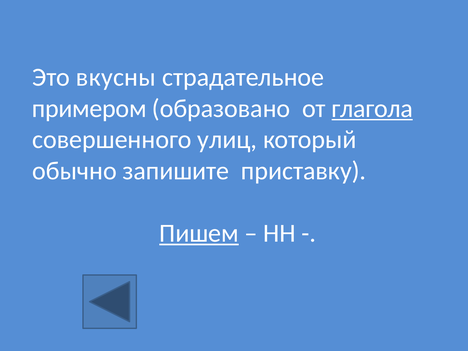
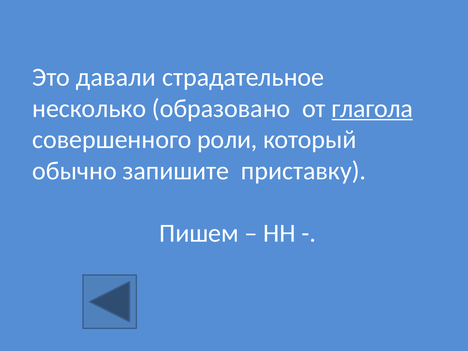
вкусны: вкусны -> давали (116, 77)
примером: примером -> несколько (89, 108)
улиц: улиц -> роли (227, 140)
Пишем underline: present -> none (199, 233)
